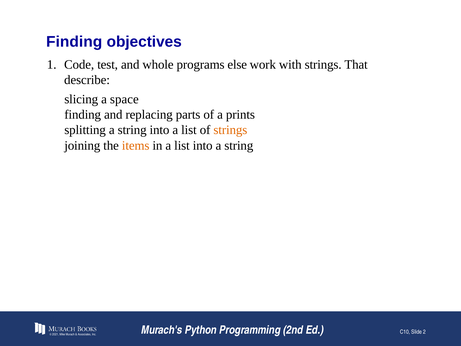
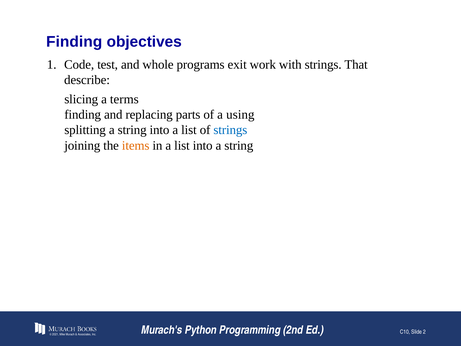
else: else -> exit (237, 65)
space: space -> terms (124, 99)
prints: prints -> using (240, 115)
strings colour: orange -> blue (230, 130)
